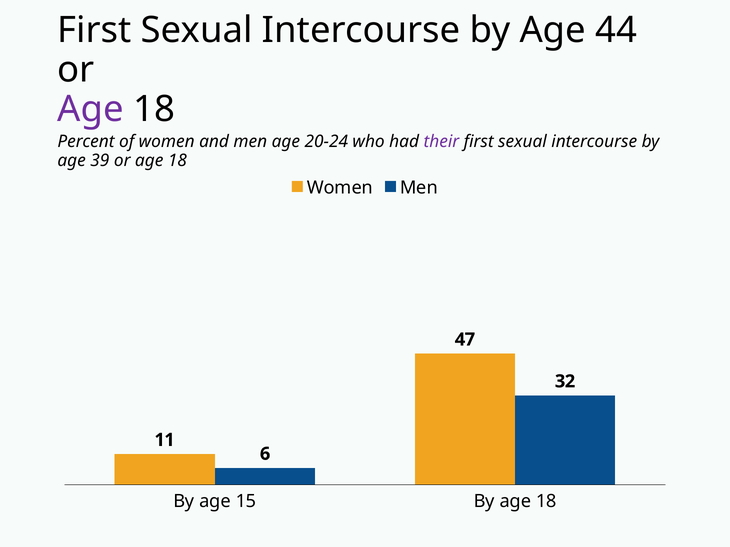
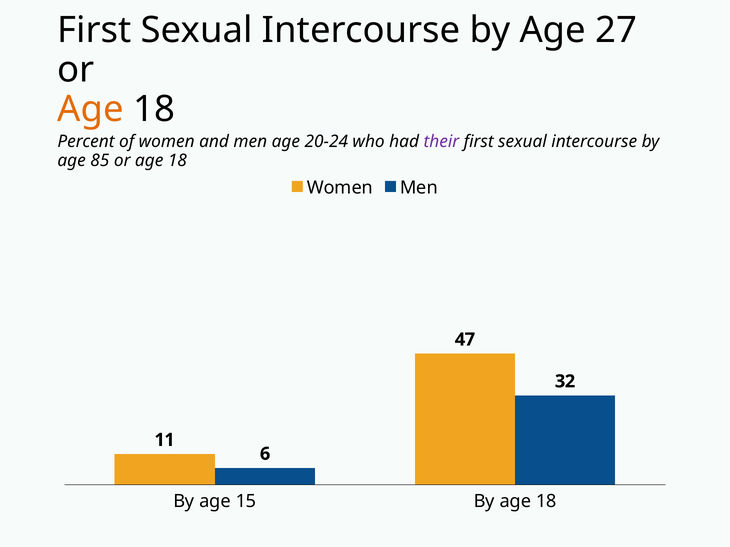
44: 44 -> 27 (616, 30)
Age colour: purple -> orange (91, 109)
39: 39 -> 85 (100, 160)
